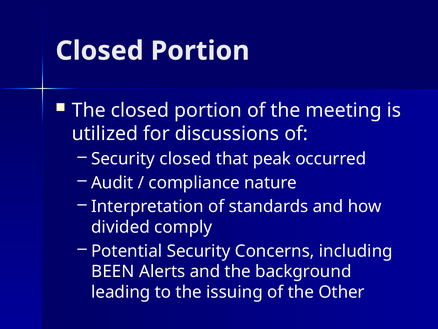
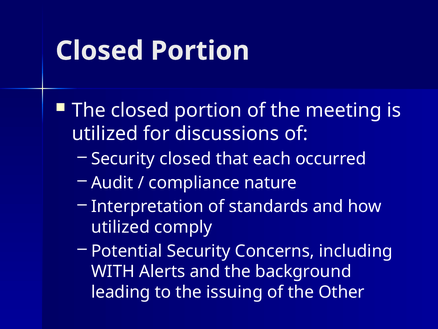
peak: peak -> each (272, 159)
divided: divided -> utilized (120, 227)
BEEN: BEEN -> WITH (113, 271)
